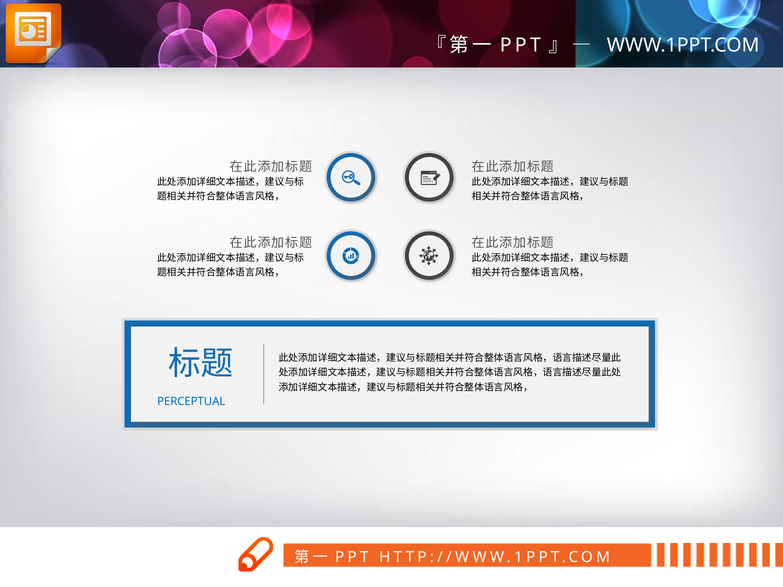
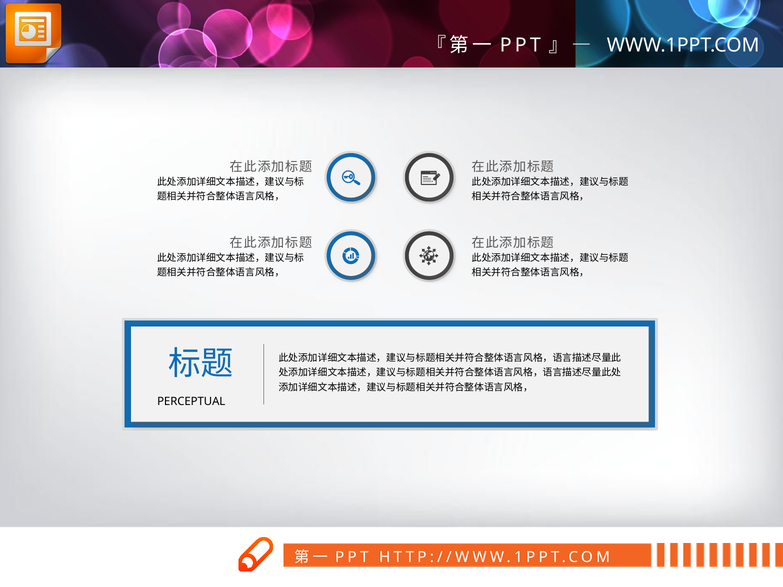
PERCEPTUAL colour: blue -> black (191, 402)
